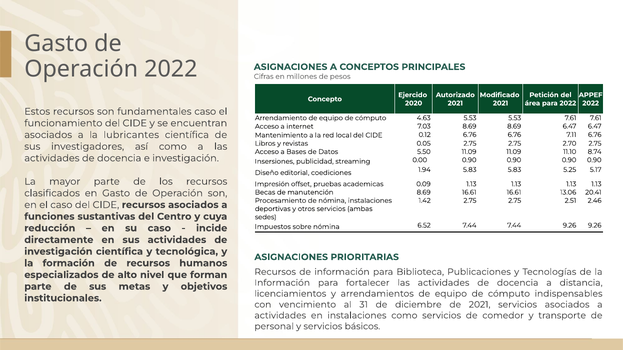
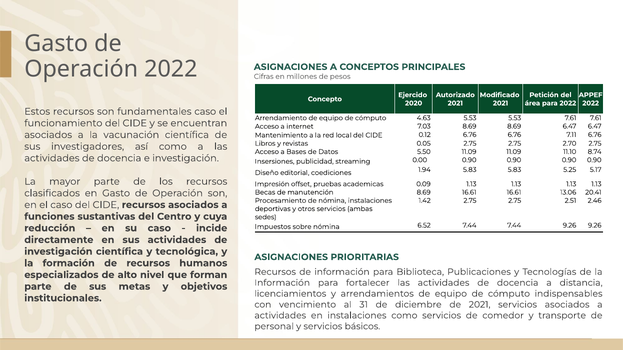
lubricantes: lubricantes -> vacunación (131, 135)
